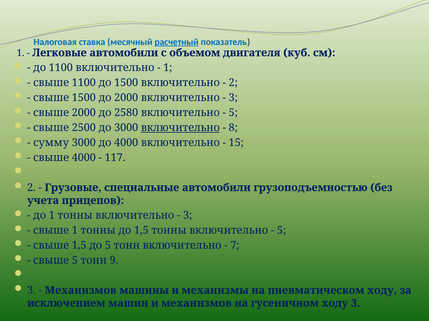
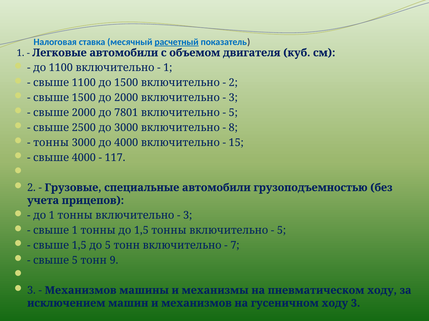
2580: 2580 -> 7801 (126, 113)
включительно underline: present -> none (180, 128)
сумму: сумму -> тонны (51, 143)
